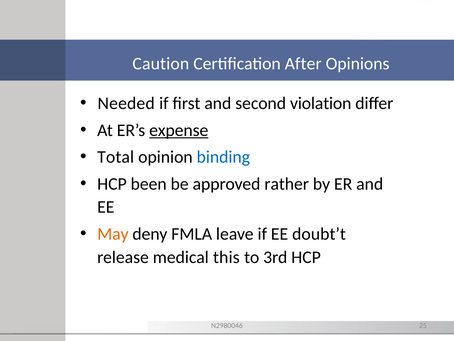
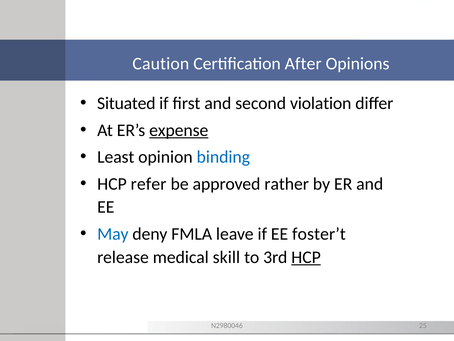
Needed: Needed -> Situated (126, 103)
Total: Total -> Least (116, 157)
been: been -> refer (149, 184)
May colour: orange -> blue (113, 234)
doubt’t: doubt’t -> foster’t (319, 234)
this: this -> skill (226, 257)
HCP underline: none -> present (306, 257)
